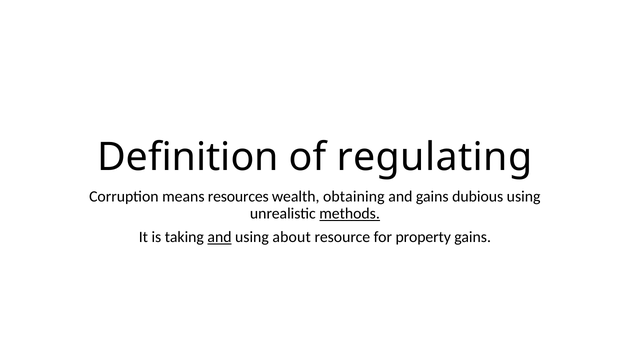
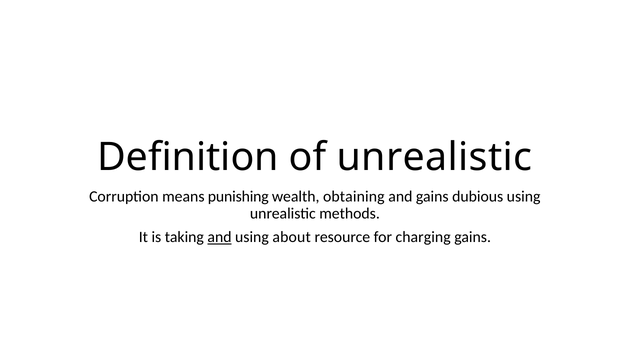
of regulating: regulating -> unrealistic (434, 157)
resources: resources -> punishing (238, 197)
methods underline: present -> none (350, 214)
property: property -> charging (423, 237)
